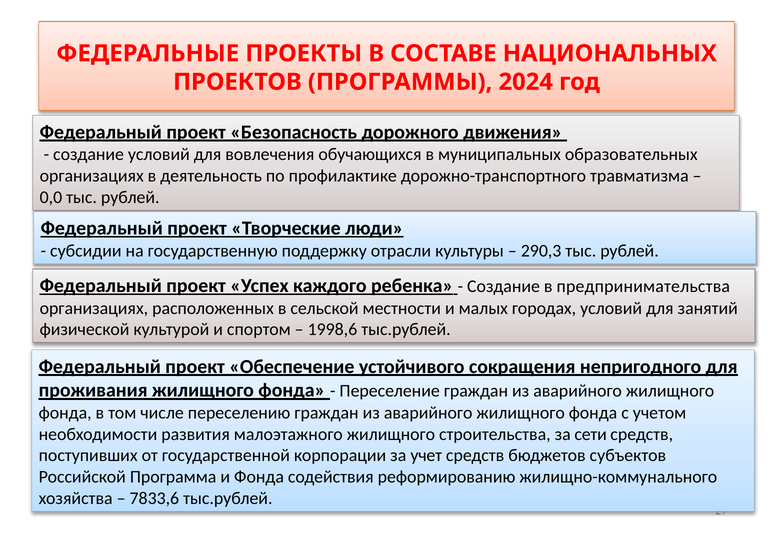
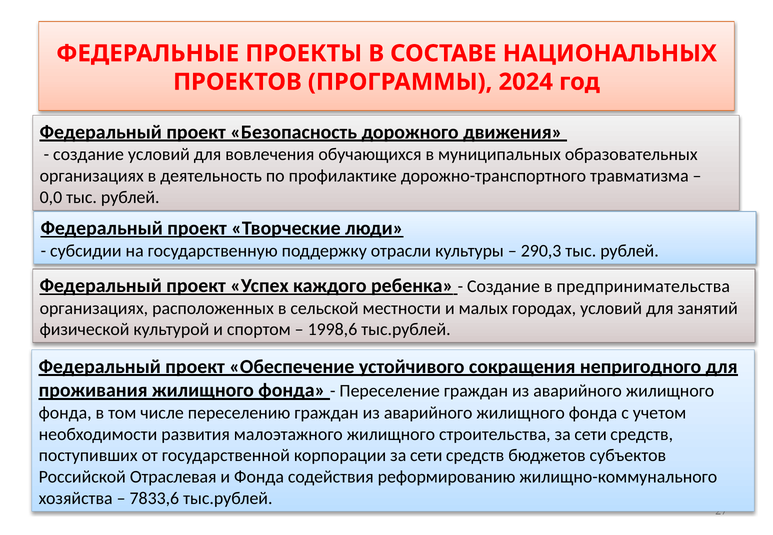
корпорации за учет: учет -> сети (426, 456)
Программа: Программа -> Отраслевая (173, 477)
